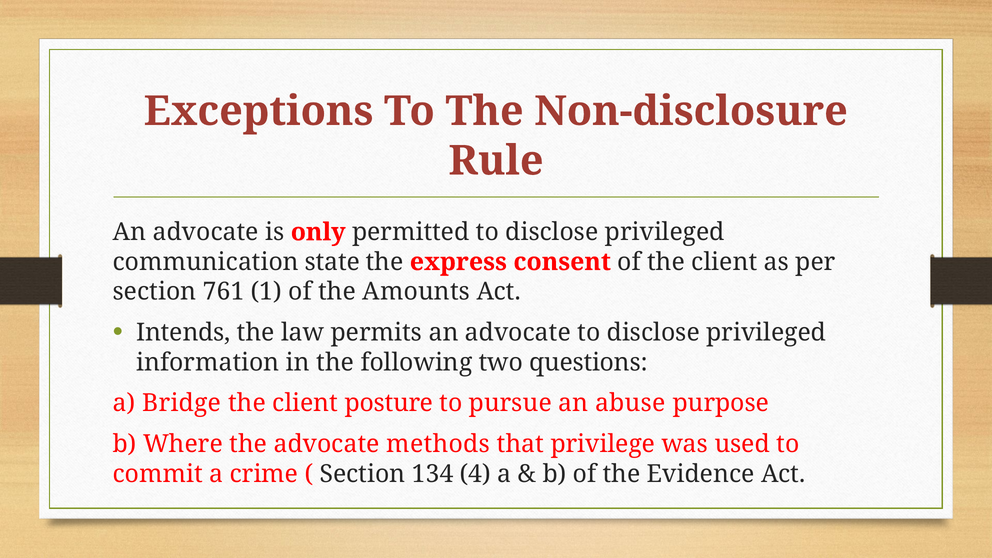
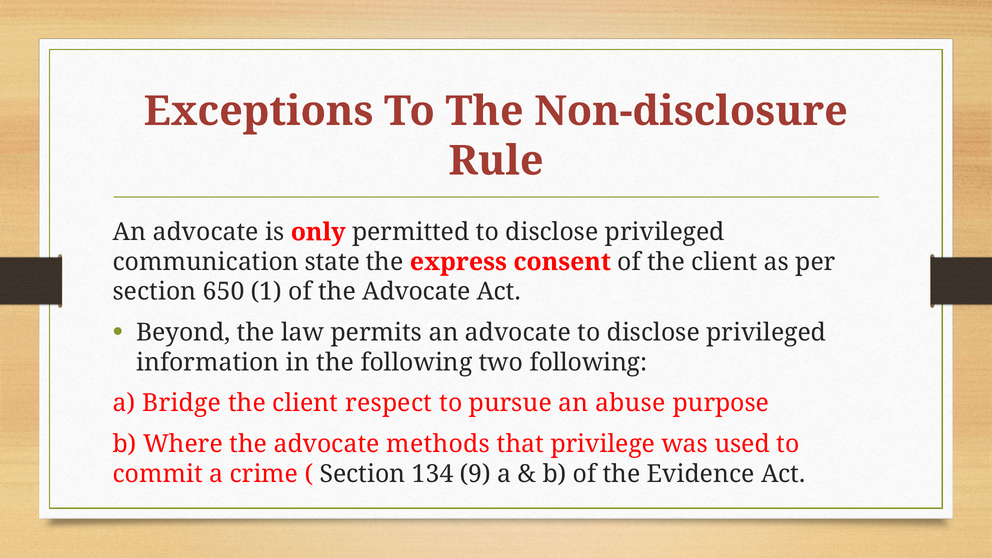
761: 761 -> 650 (224, 292)
of the Amounts: Amounts -> Advocate (416, 292)
Intends: Intends -> Beyond (183, 333)
two questions: questions -> following (588, 362)
posture: posture -> respect (389, 403)
4: 4 -> 9 (475, 474)
